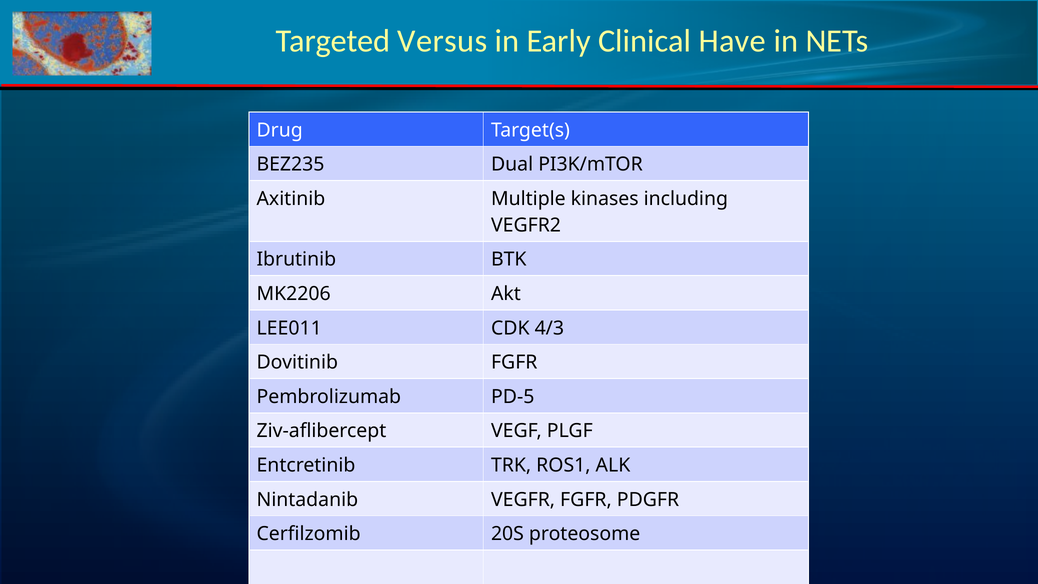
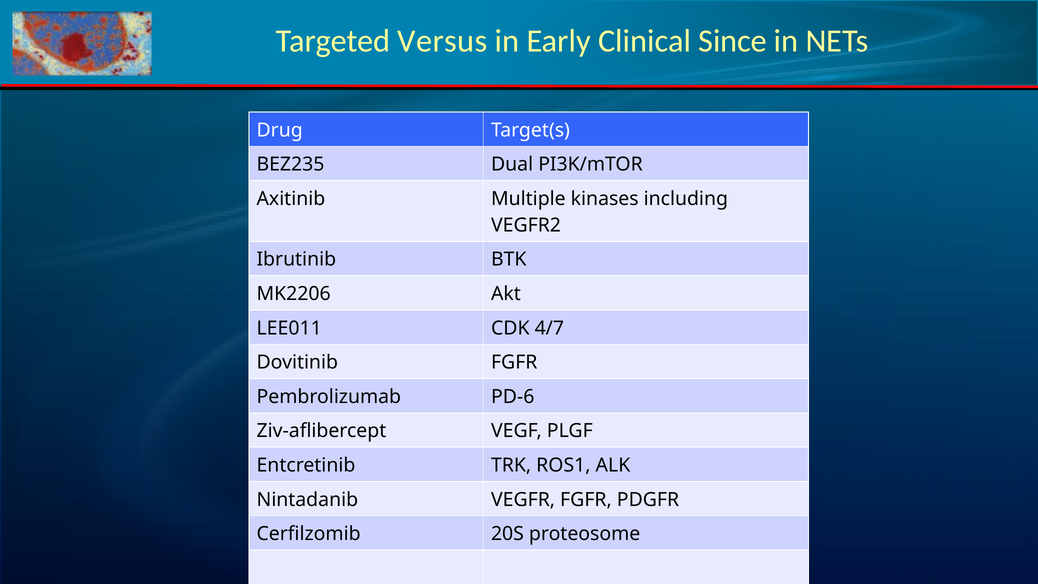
Have: Have -> Since (733, 41)
4/3: 4/3 -> 4/7 (549, 328)
PD-5: PD-5 -> PD-6 (513, 397)
